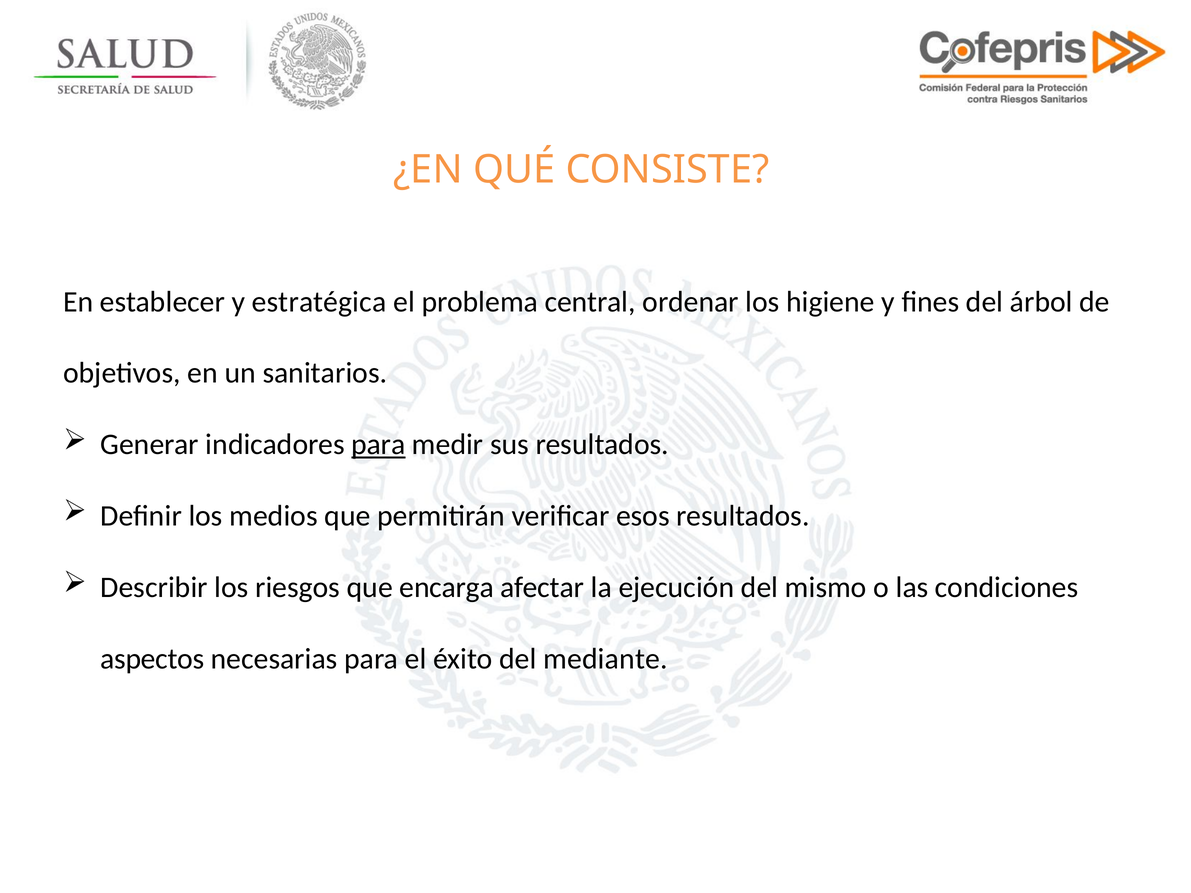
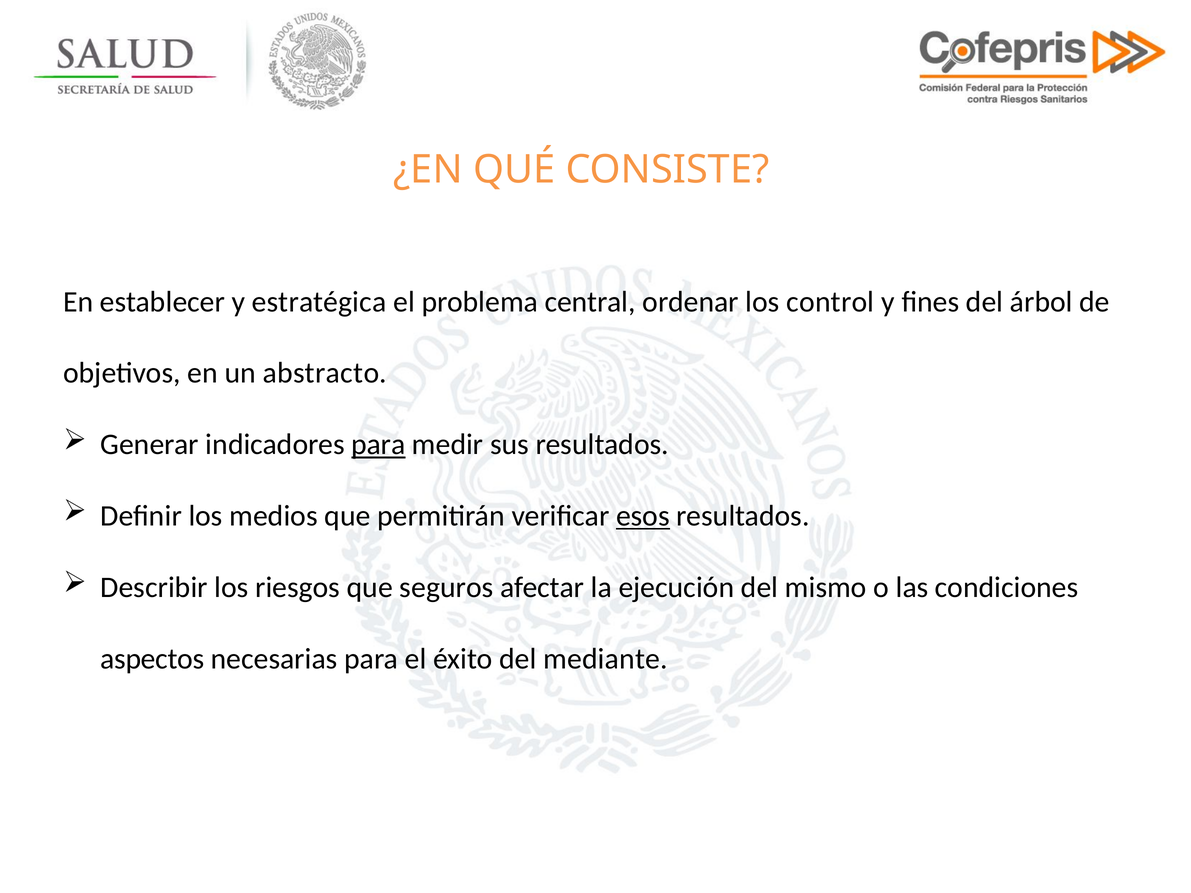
higiene: higiene -> control (830, 302)
sanitarios: sanitarios -> abstracto (325, 373)
esos underline: none -> present (643, 516)
encarga: encarga -> seguros (446, 588)
